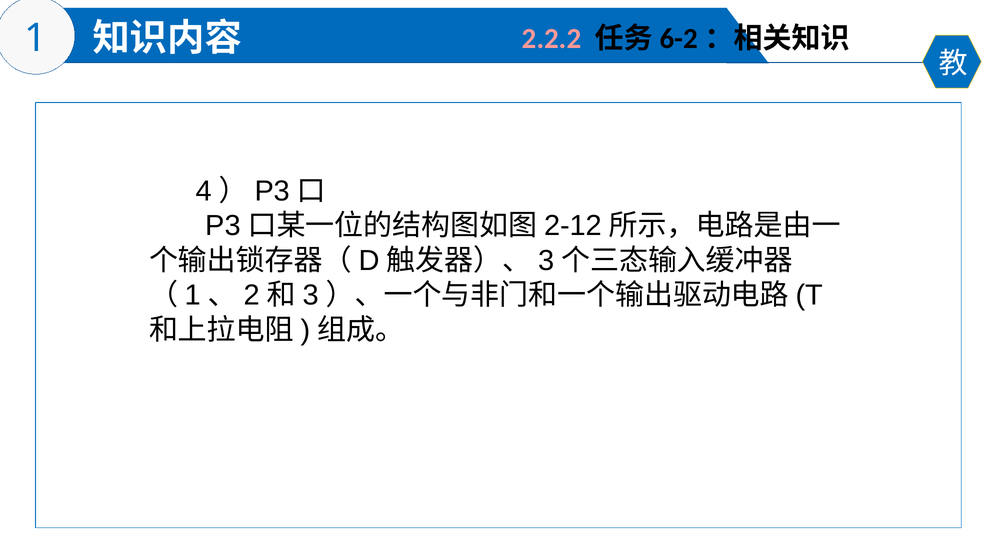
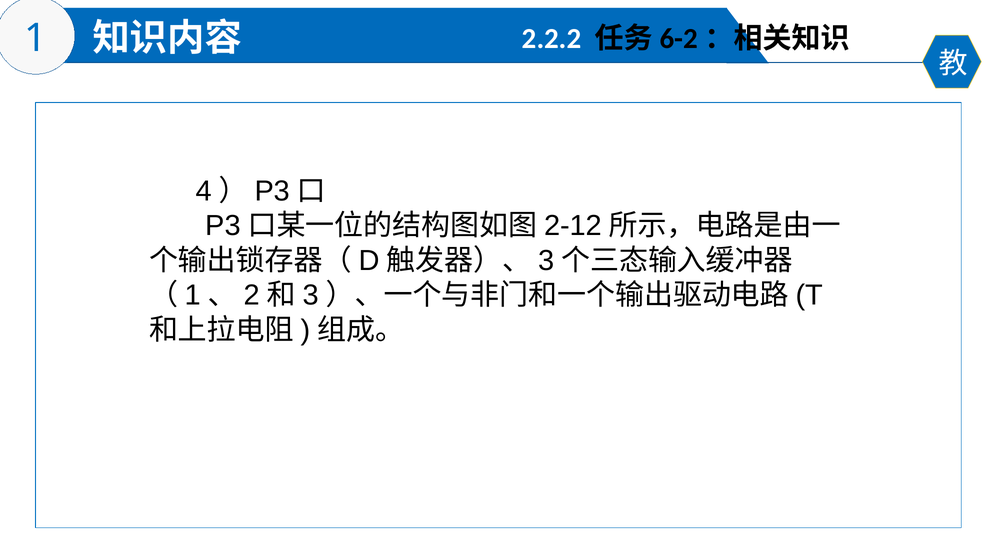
2.2.2 colour: pink -> white (552, 38)
